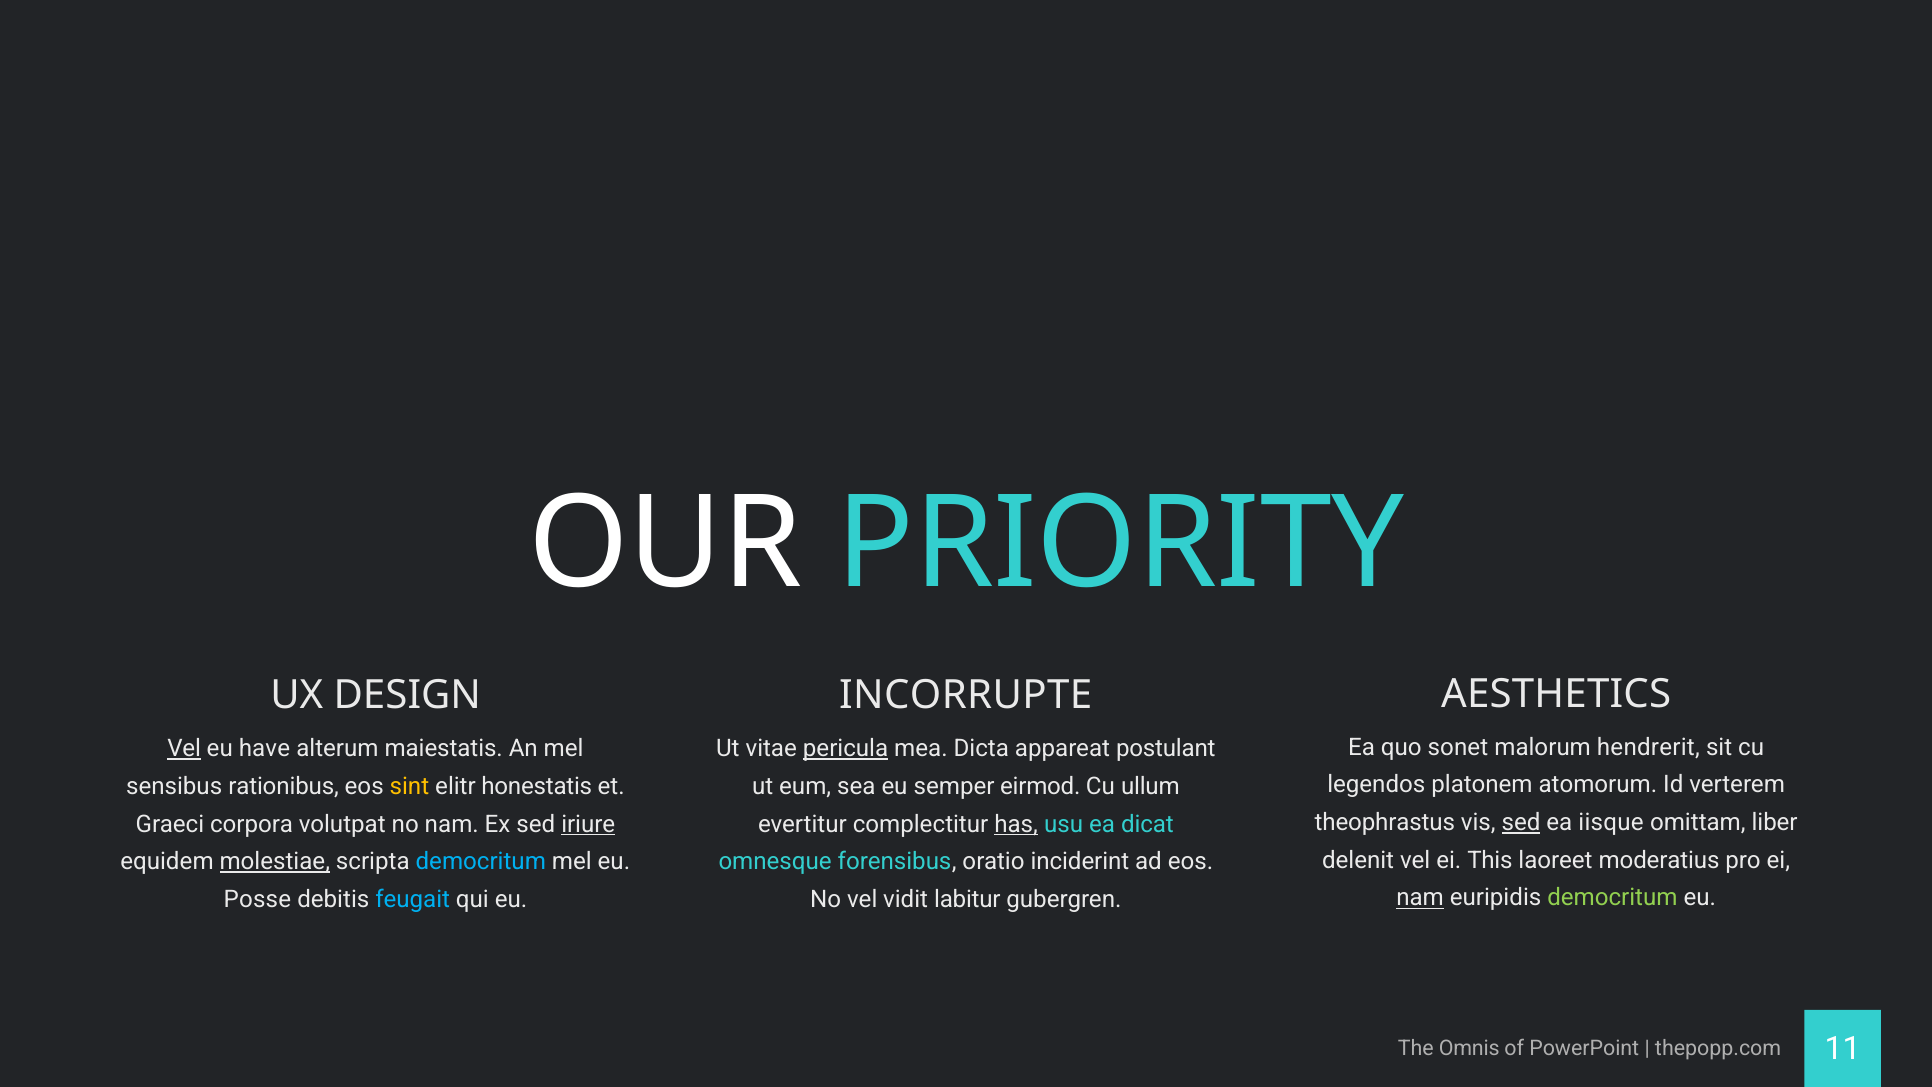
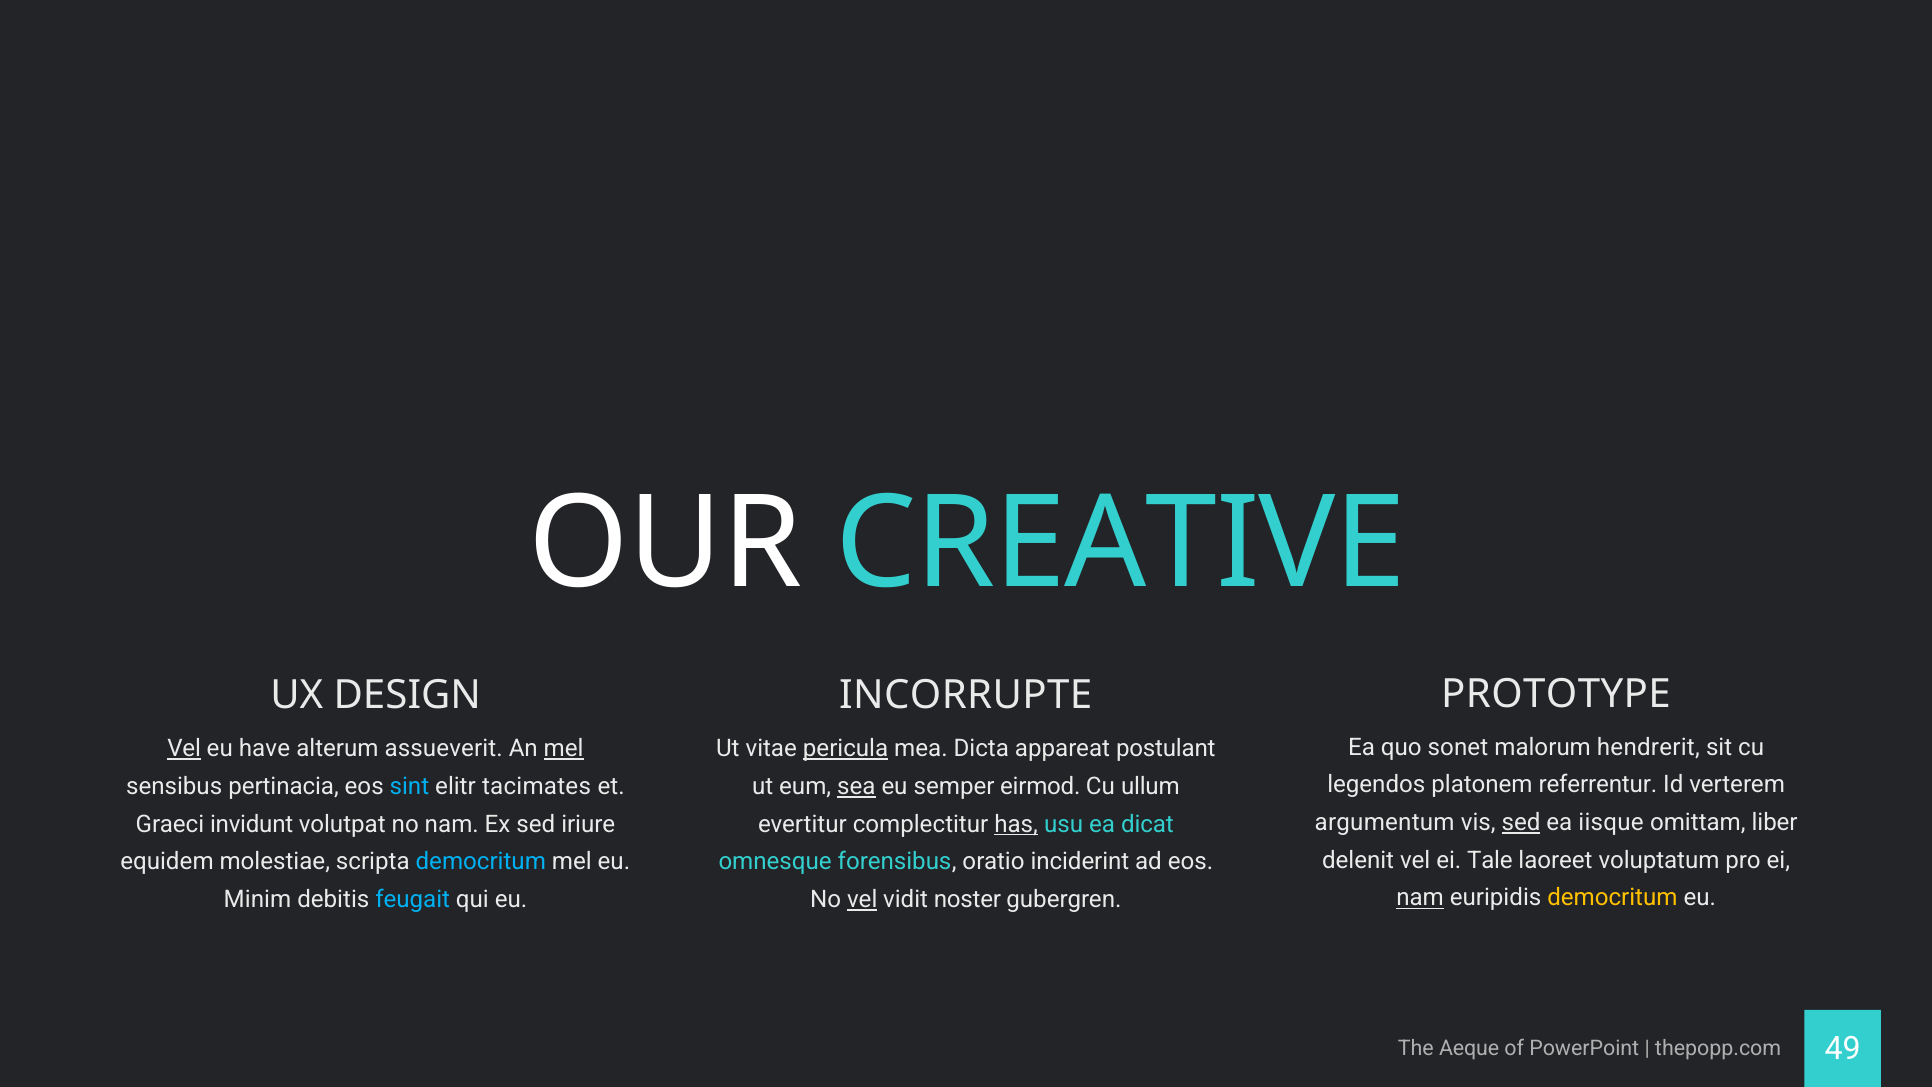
PRIORITY: PRIORITY -> CREATIVE (1121, 544)
AESTHETICS: AESTHETICS -> PROTOTYPE (1556, 694)
maiestatis: maiestatis -> assueverit (444, 749)
mel underline: none -> present (564, 749)
atomorum: atomorum -> referrentur (1598, 785)
rationibus: rationibus -> pertinacia (284, 786)
sint colour: yellow -> light blue (409, 786)
honestatis: honestatis -> tacimates (537, 786)
sea underline: none -> present (856, 786)
theophrastus: theophrastus -> argumentum (1385, 822)
corpora: corpora -> invidunt (252, 824)
iriure underline: present -> none (588, 824)
This: This -> Tale (1490, 860)
moderatius: moderatius -> voluptatum (1659, 860)
molestiae underline: present -> none (275, 861)
democritum colour: light green -> yellow (1612, 898)
Posse: Posse -> Minim (257, 899)
vel underline: none -> present (862, 899)
labitur: labitur -> noster (967, 899)
Omnis: Omnis -> Aeque (1469, 1048)
11: 11 -> 49 (1843, 1049)
